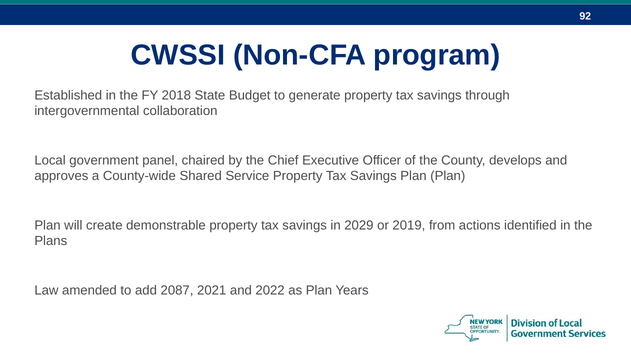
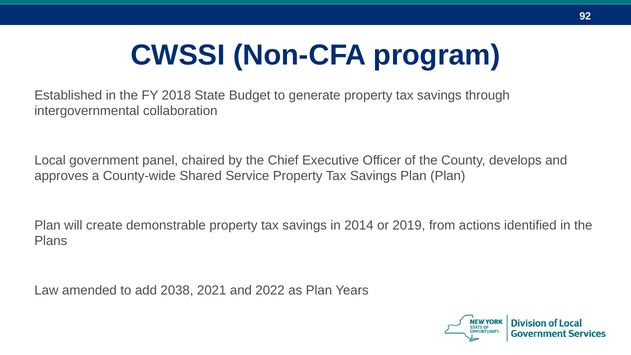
2029: 2029 -> 2014 (359, 225)
2087: 2087 -> 2038 (177, 290)
